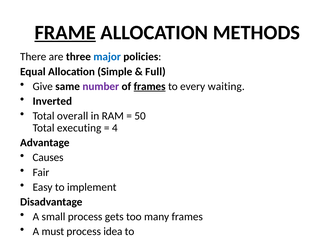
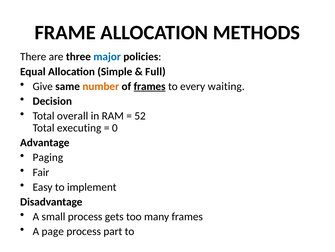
FRAME underline: present -> none (65, 32)
number colour: purple -> orange (101, 86)
Inverted: Inverted -> Decision (52, 101)
50: 50 -> 52 (140, 116)
4: 4 -> 0 (115, 128)
Causes: Causes -> Paging (48, 157)
must: must -> page (53, 231)
idea: idea -> part (113, 231)
